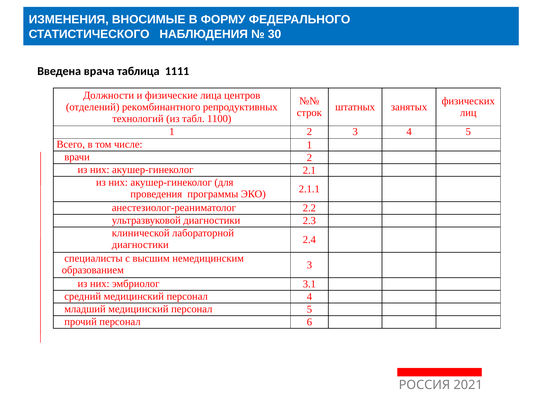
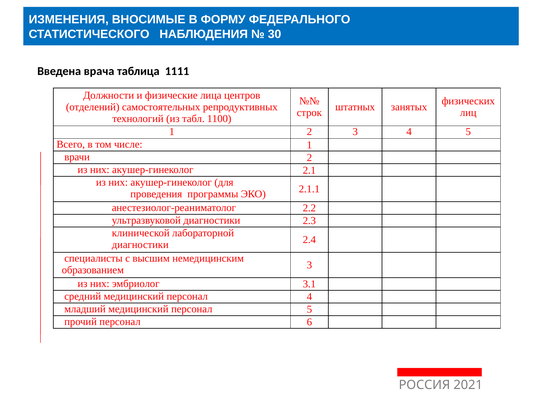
рекомбинантного: рекомбинантного -> самостоятельных (161, 107)
